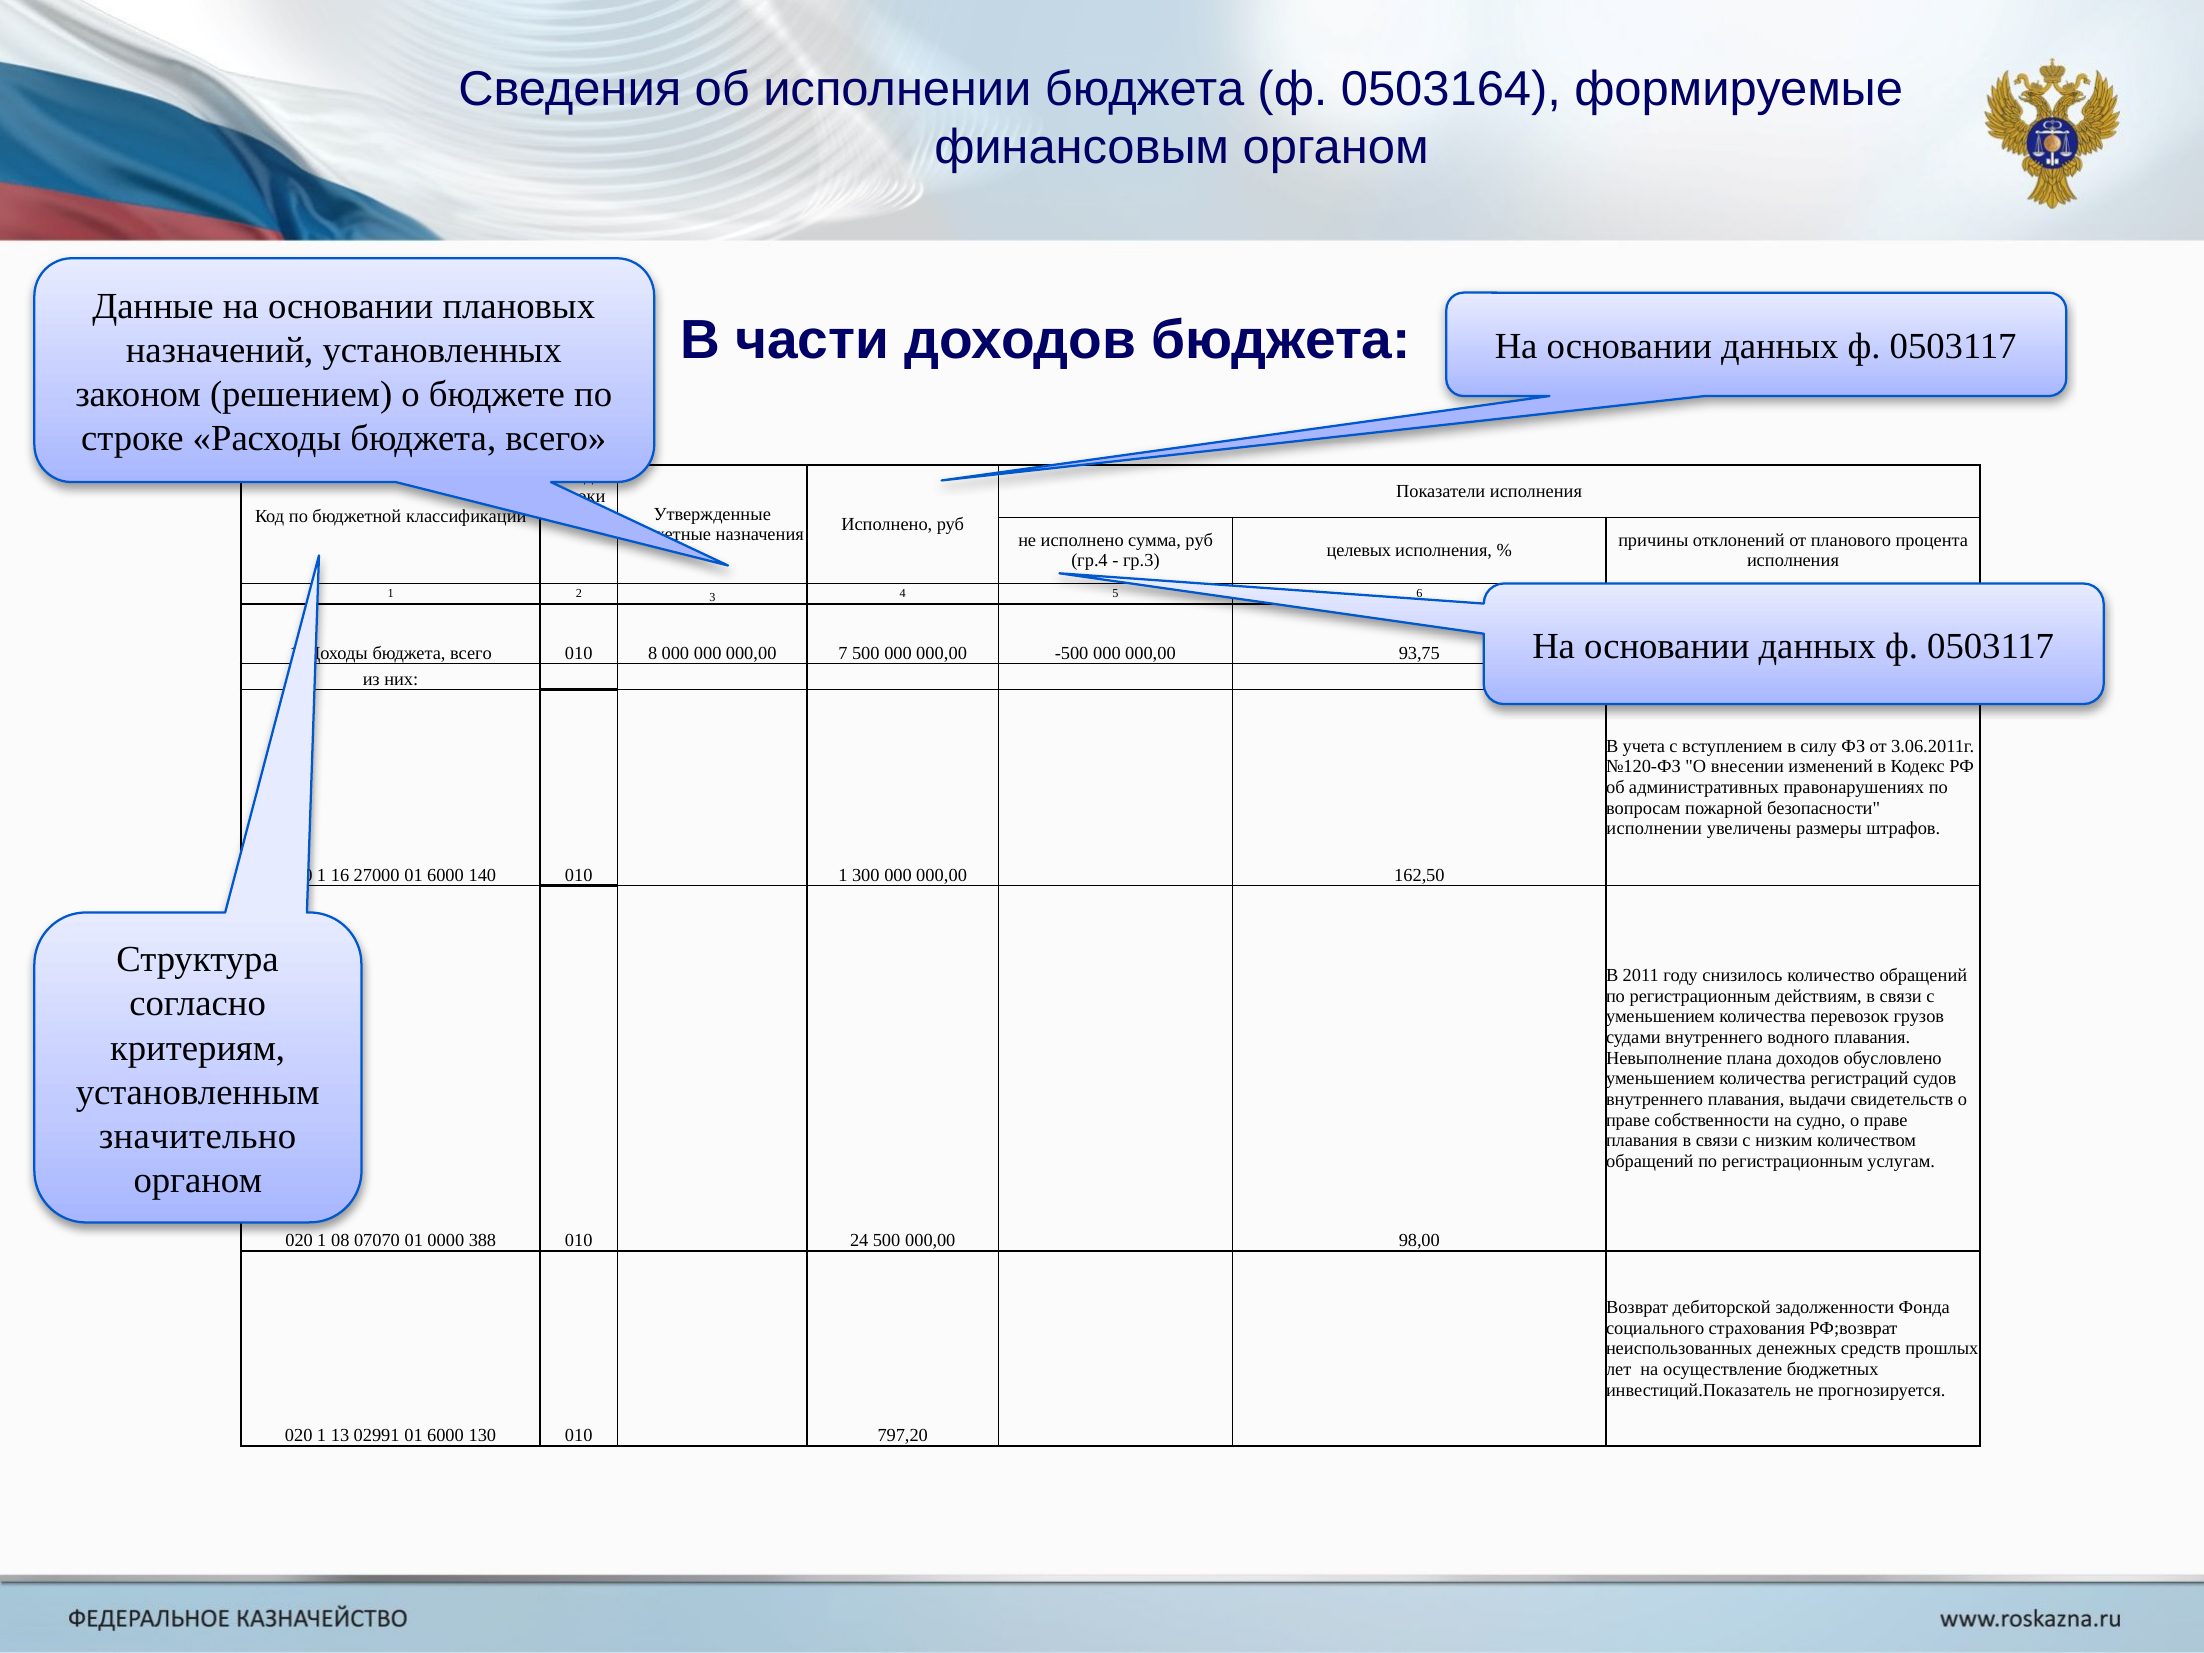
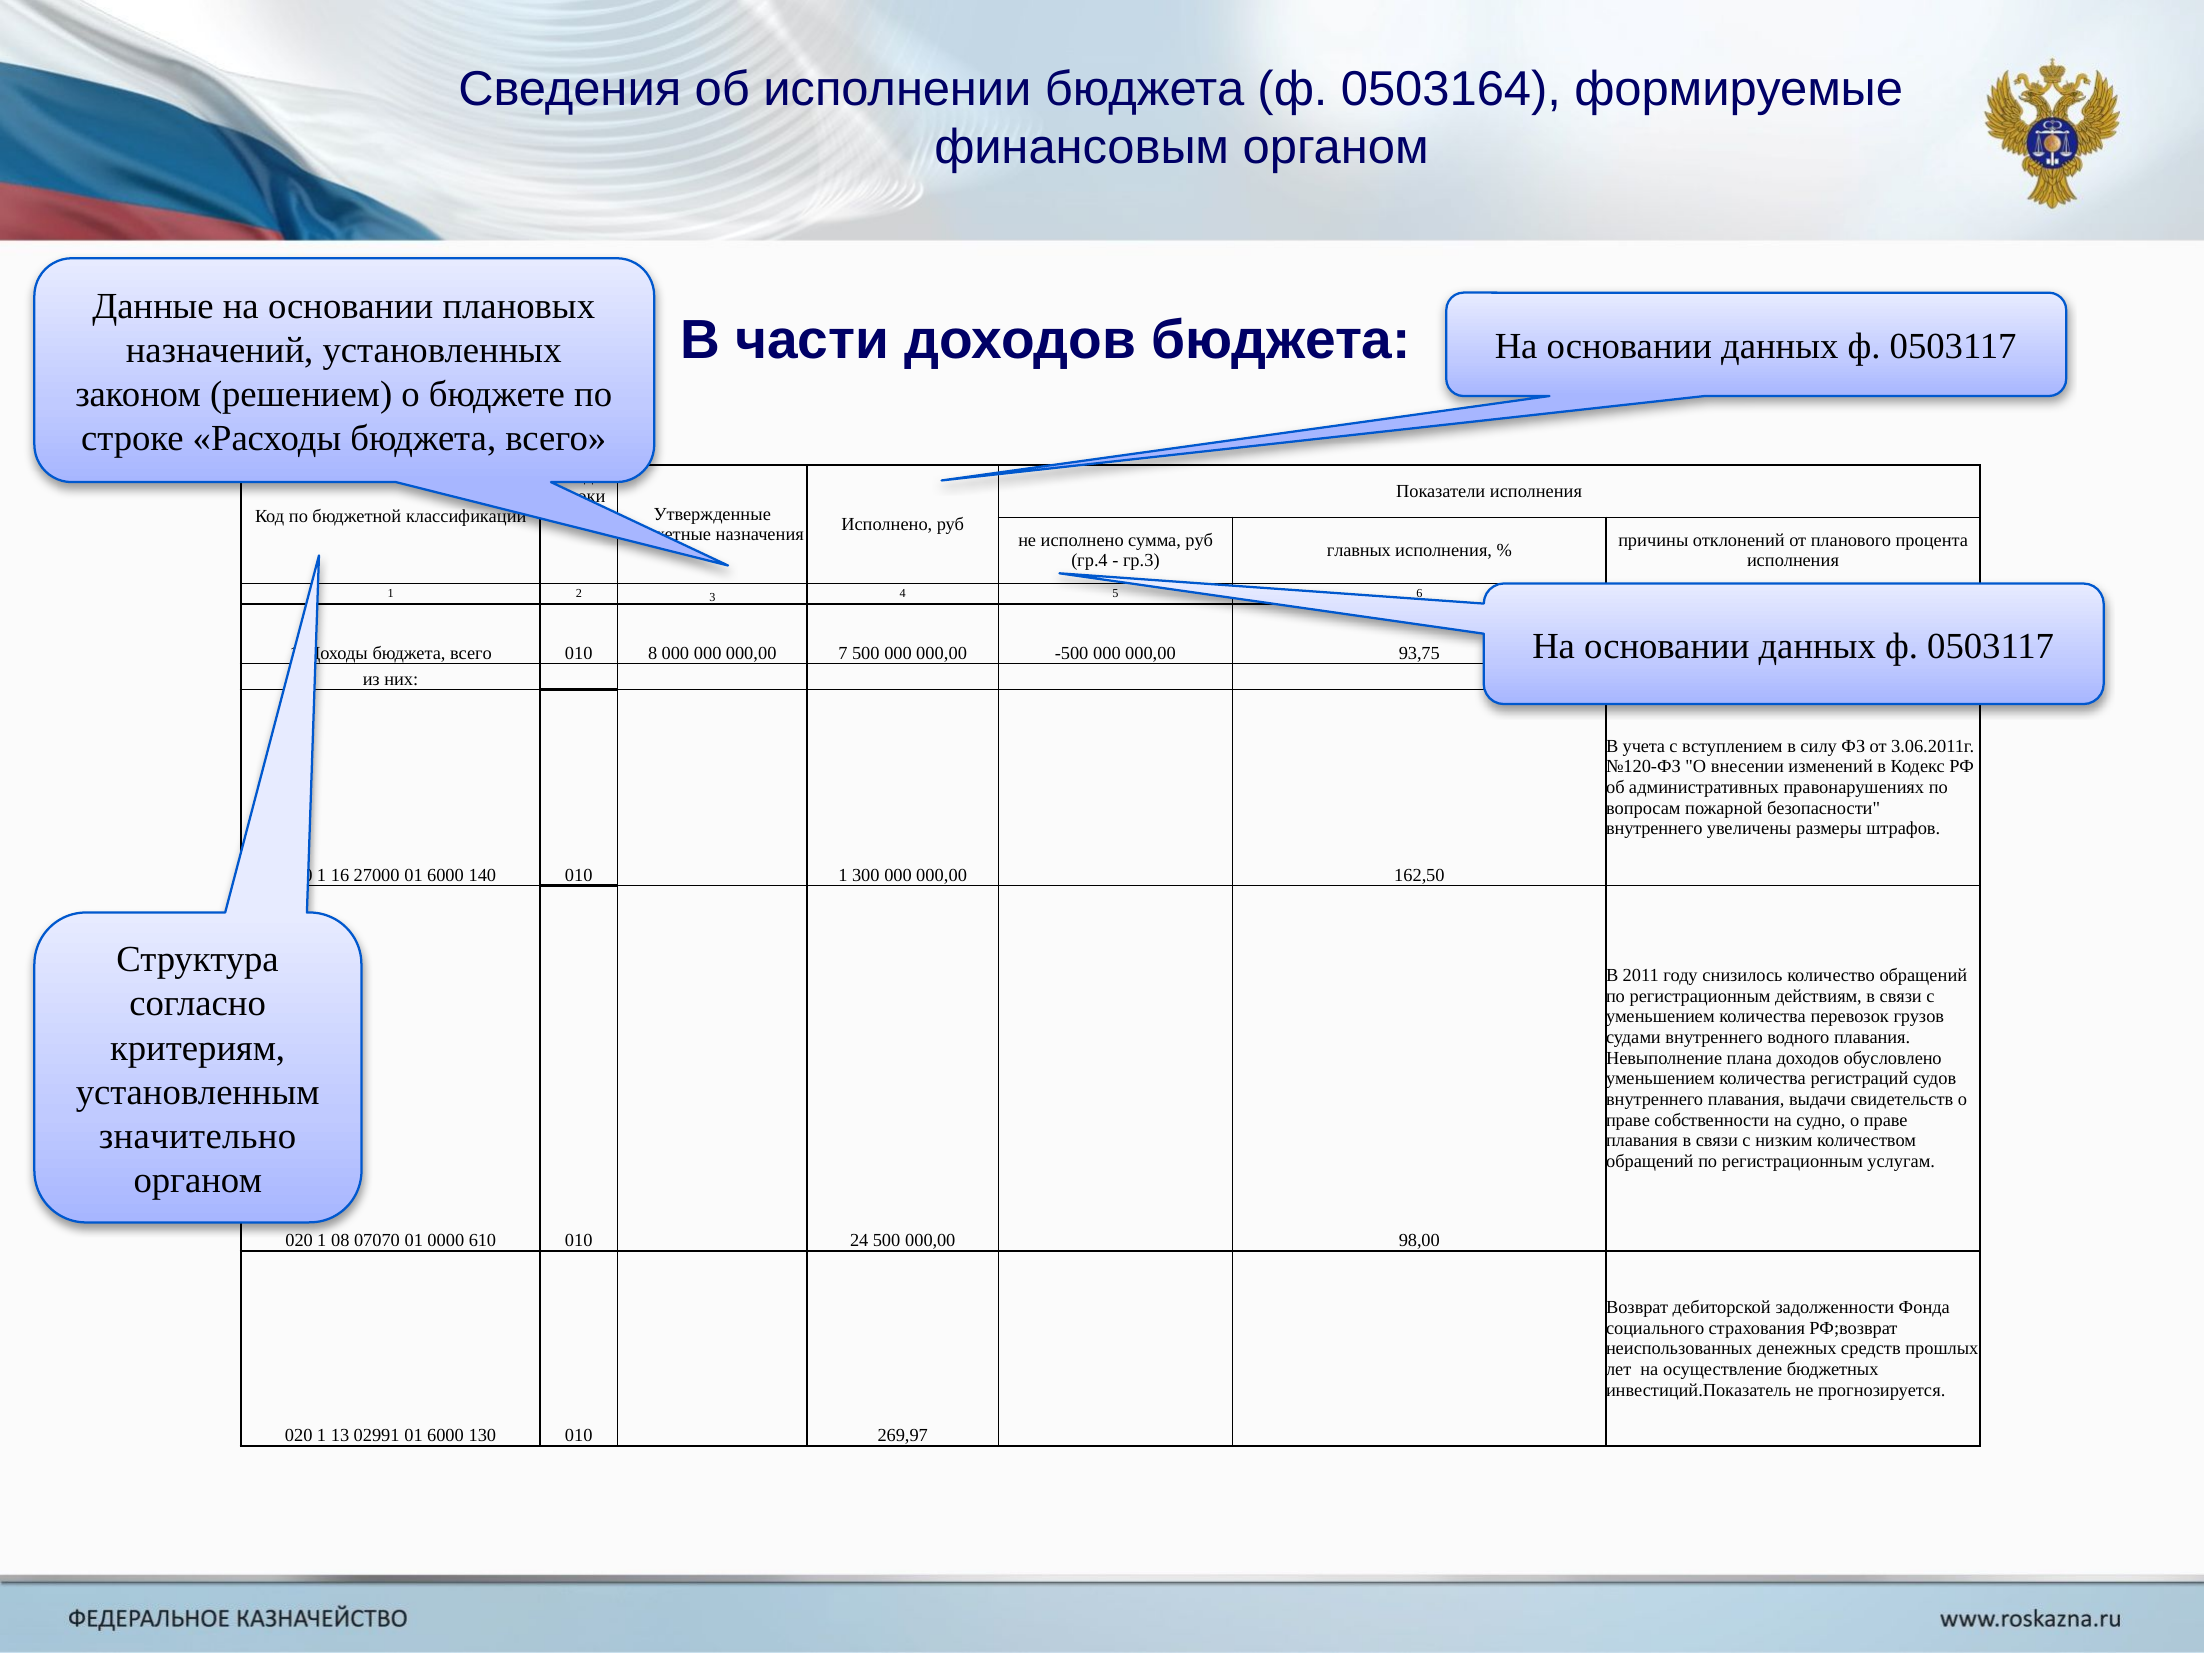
целевых: целевых -> главных (1359, 550)
исполнении: исполнении -> внутреннего (1654, 829)
388: 388 -> 610 (482, 1241)
797,20: 797,20 -> 269,97 (903, 1436)
